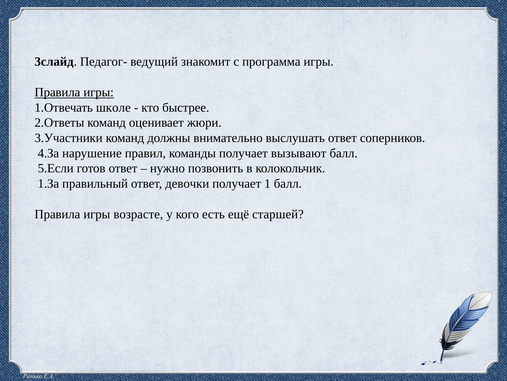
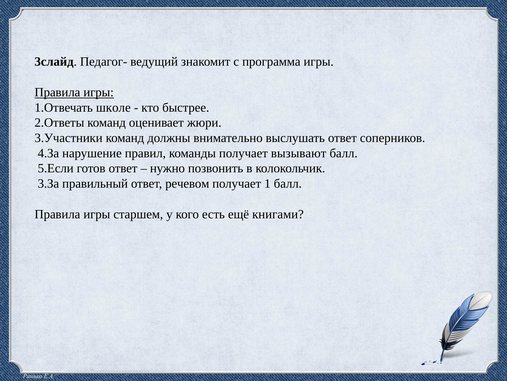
1.За: 1.За -> 3.За (48, 183)
девочки: девочки -> речевом (187, 183)
возрасте: возрасте -> старшем (138, 214)
старшей: старшей -> книгами (278, 214)
